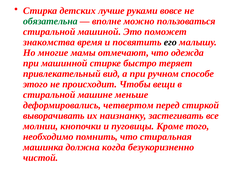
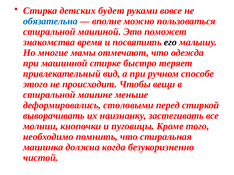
лучше: лучше -> будет (111, 11)
обязательна colour: green -> blue (50, 21)
четвертом: четвертом -> столовыми (128, 105)
